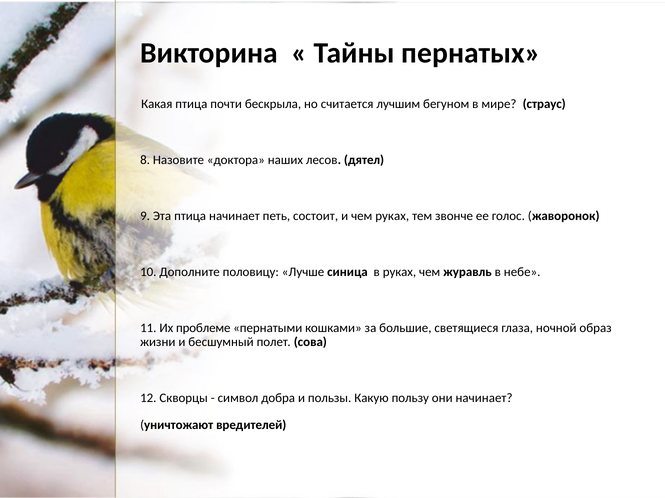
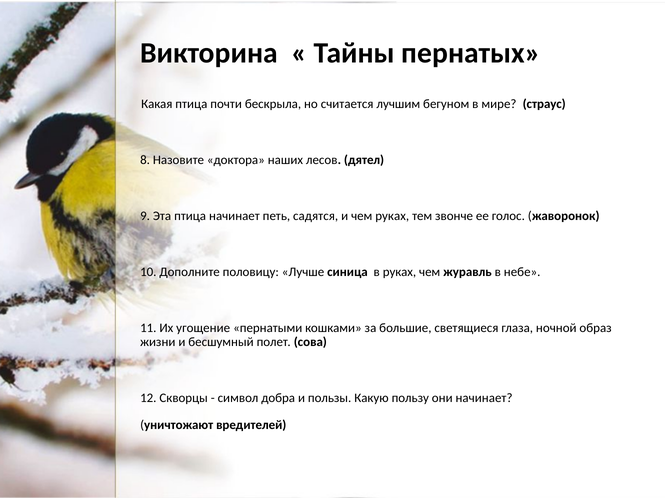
состоит: состоит -> садятся (316, 216)
проблеме: проблеме -> угощение (203, 328)
